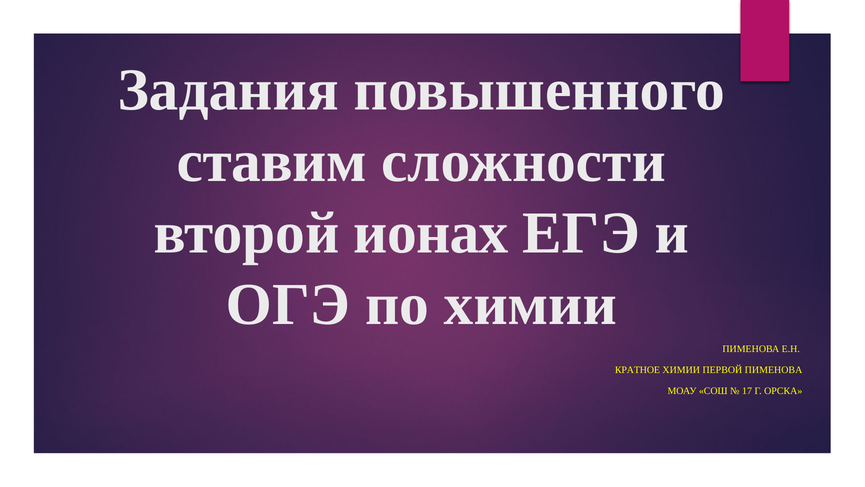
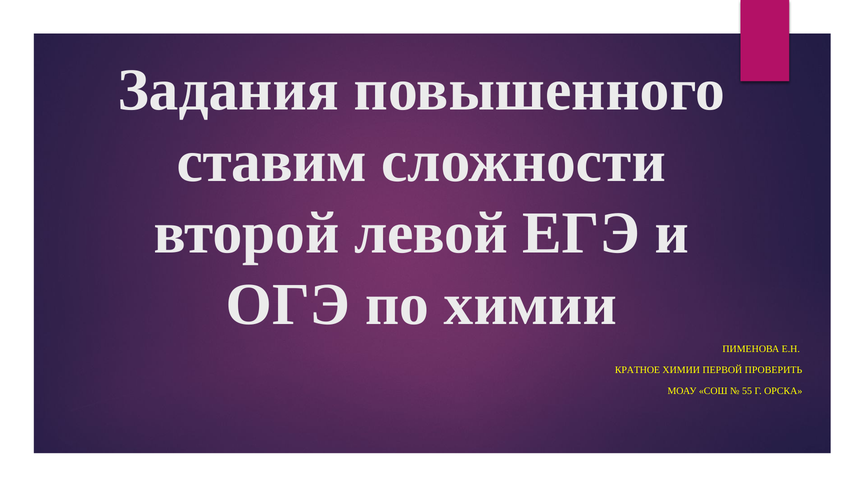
ионах: ионах -> левой (431, 233)
ПЕРВОЙ ПИМЕНОВА: ПИМЕНОВА -> ПРОВЕРИТЬ (774, 370)
17: 17 -> 55 (747, 391)
